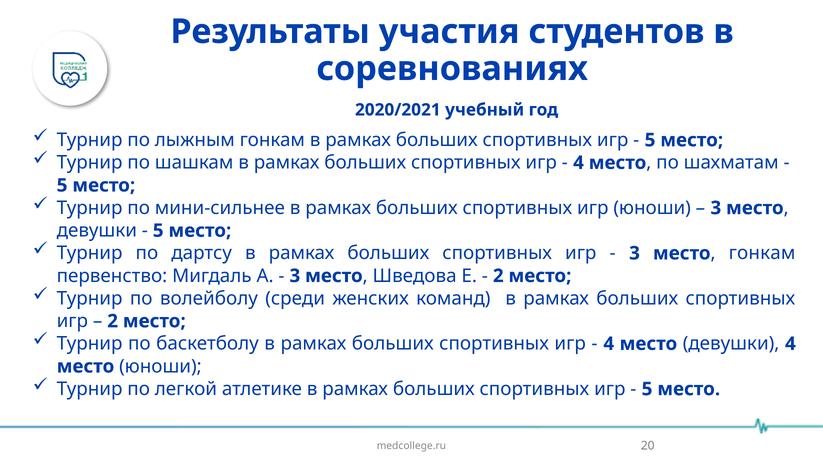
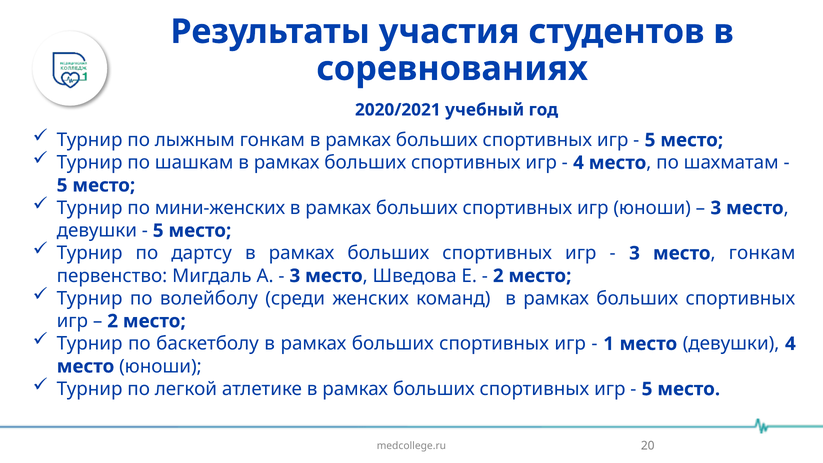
мини-сильнее: мини-сильнее -> мини-женских (220, 208)
4: 4 -> 1 (609, 344)
